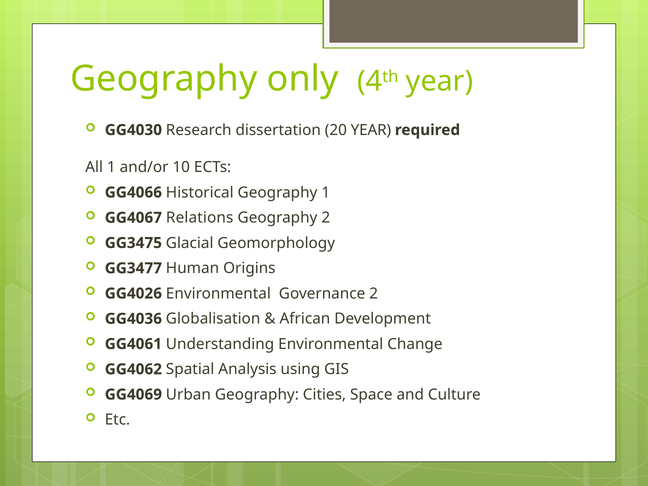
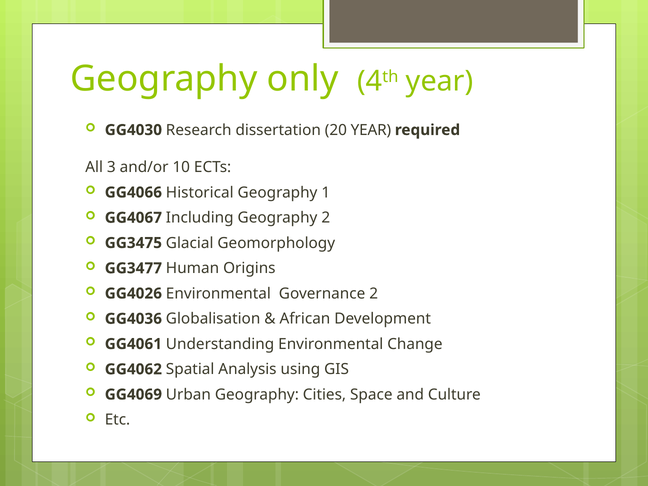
All 1: 1 -> 3 (111, 167)
Relations: Relations -> Including (200, 218)
